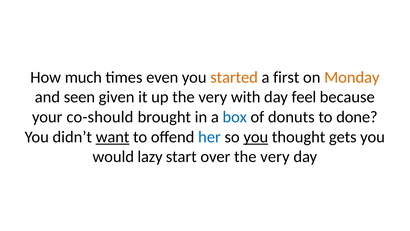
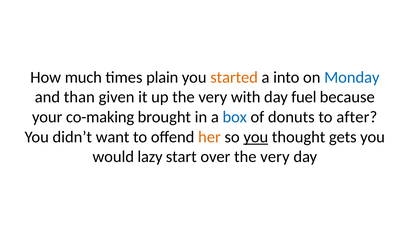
even: even -> plain (162, 77)
first: first -> into (286, 77)
Monday colour: orange -> blue (352, 77)
seen: seen -> than (79, 97)
feel: feel -> fuel (304, 97)
co-should: co-should -> co-making (100, 117)
done: done -> after (357, 117)
want underline: present -> none (113, 137)
her colour: blue -> orange (209, 137)
